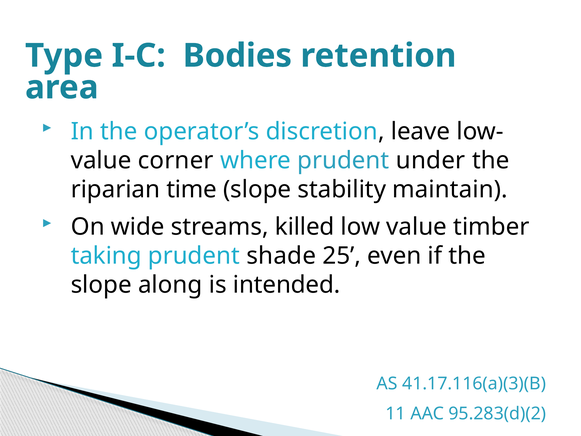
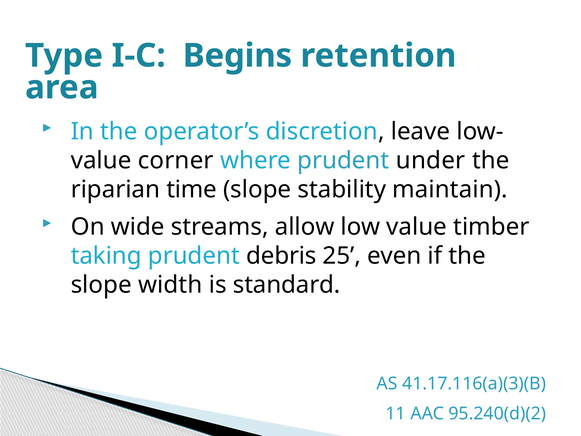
Bodies: Bodies -> Begins (237, 56)
killed: killed -> allow (305, 227)
shade: shade -> debris (281, 256)
along: along -> width (170, 285)
intended: intended -> standard (287, 285)
95.283(d)(2: 95.283(d)(2 -> 95.240(d)(2 (497, 414)
